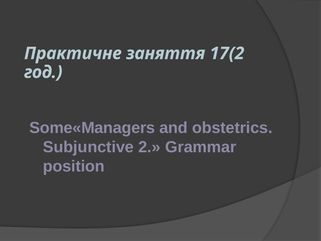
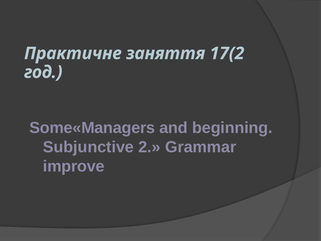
obstetrics: obstetrics -> beginning (232, 128)
position: position -> improve (74, 166)
